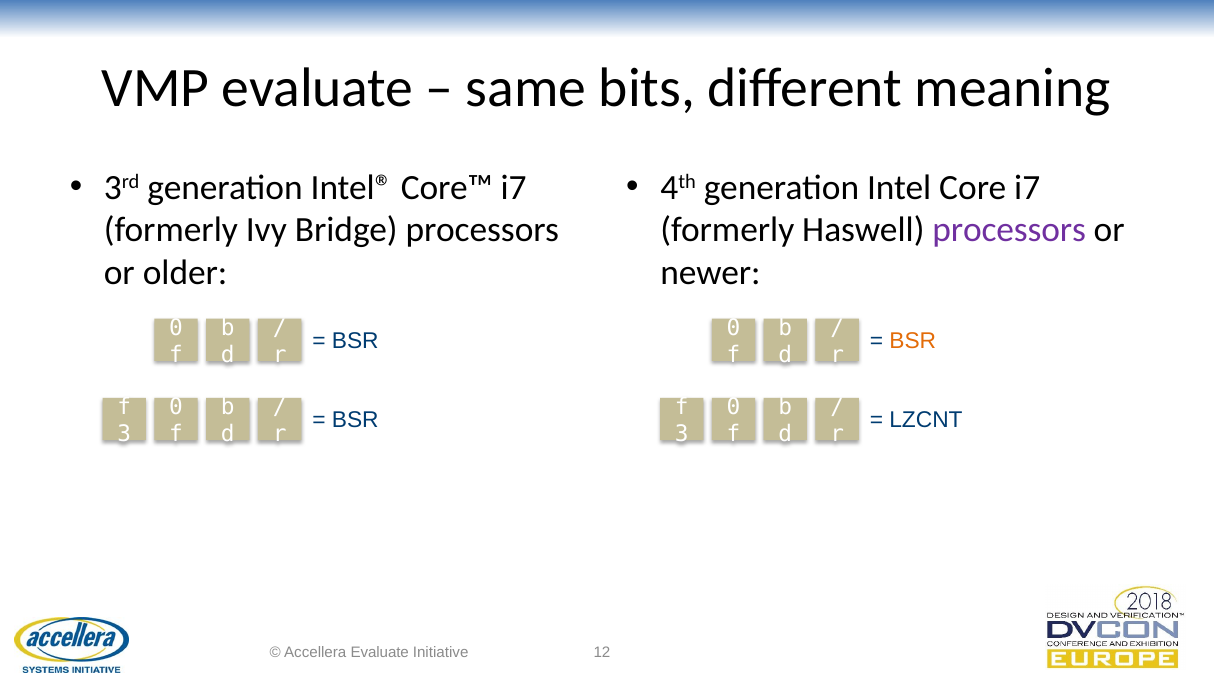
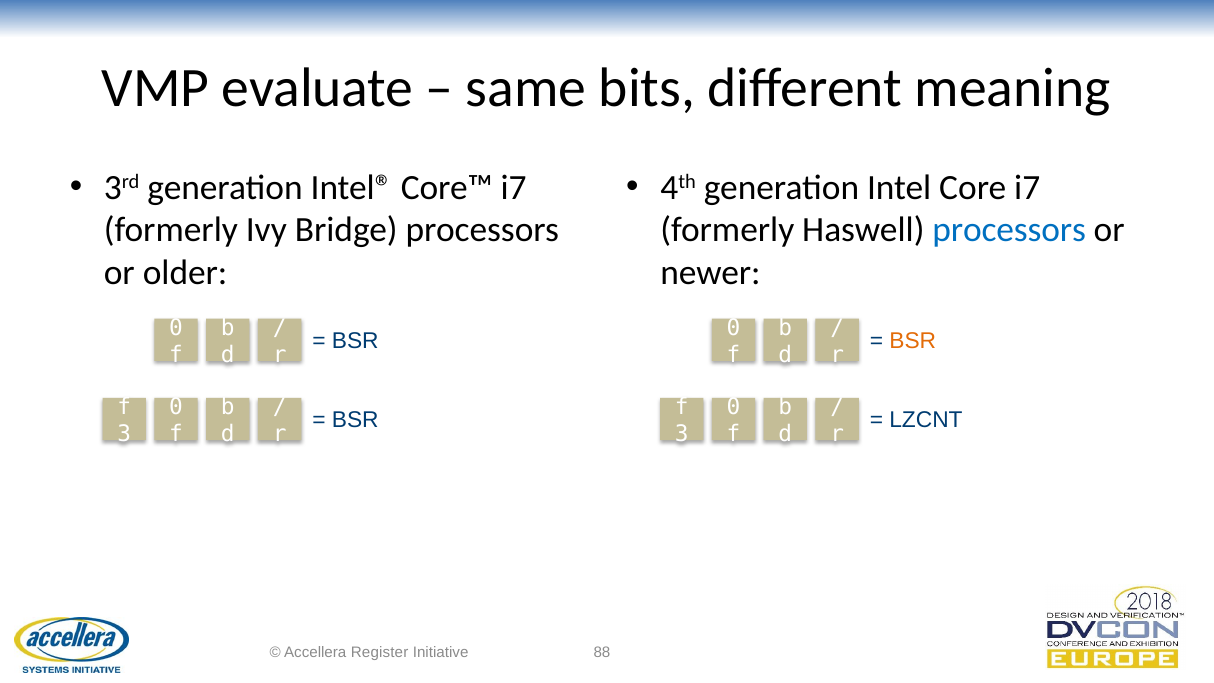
processors colour: purple -> blue (1009, 230)
Accellera Evaluate: Evaluate -> Register (380, 652)
12: 12 -> 88 (602, 652)
